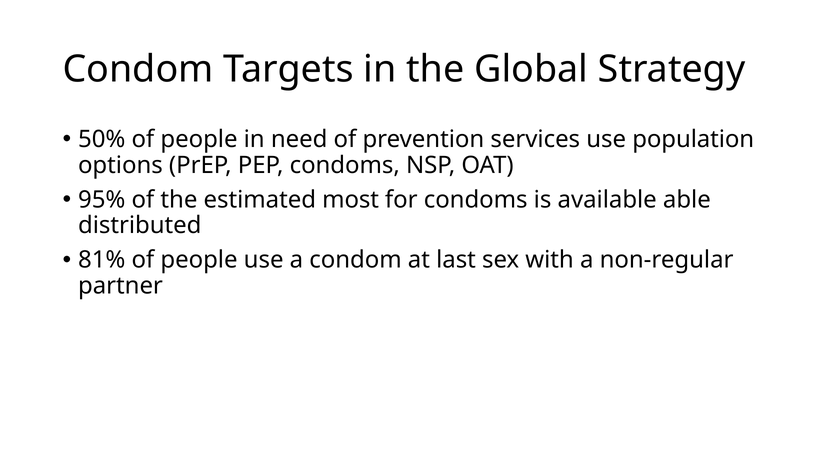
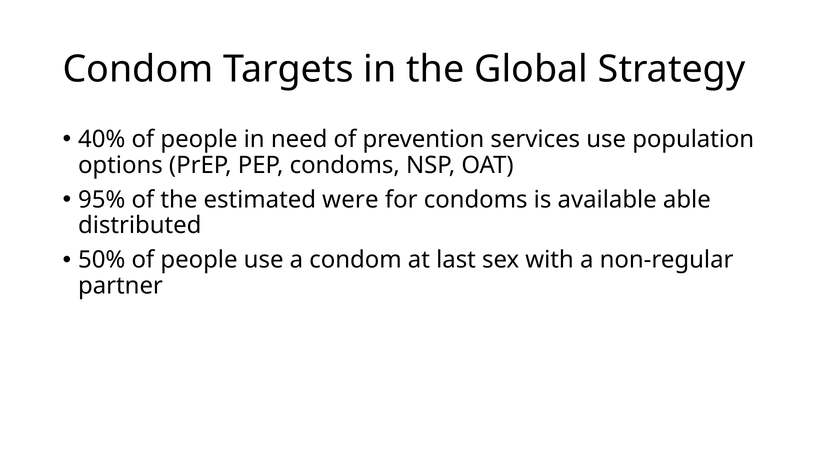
50%: 50% -> 40% (102, 139)
most: most -> were (350, 199)
81%: 81% -> 50% (102, 260)
